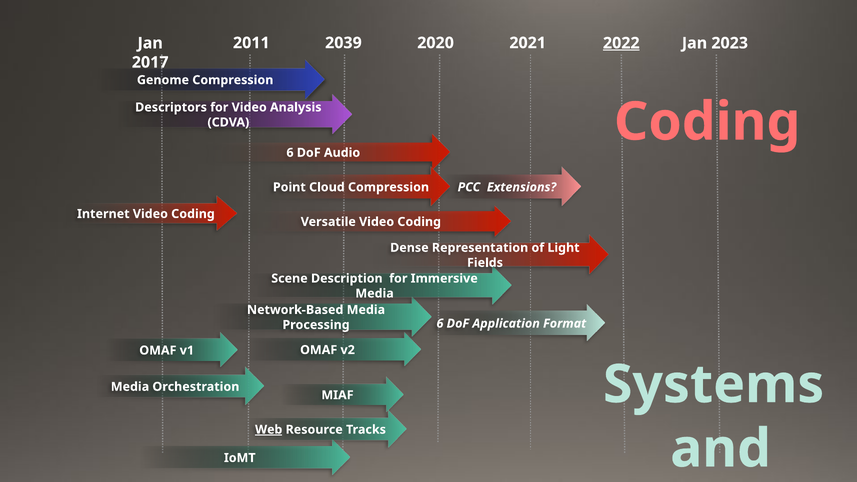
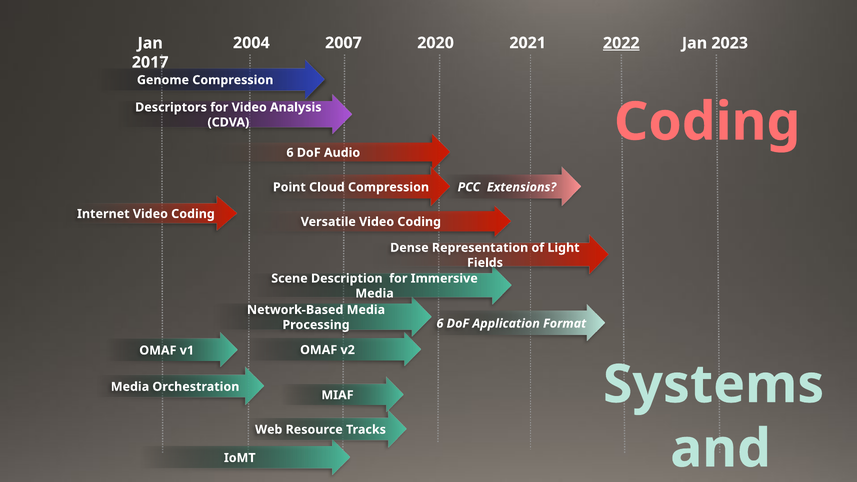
2011: 2011 -> 2004 (251, 43)
2039: 2039 -> 2007 (343, 43)
Web underline: present -> none (269, 430)
